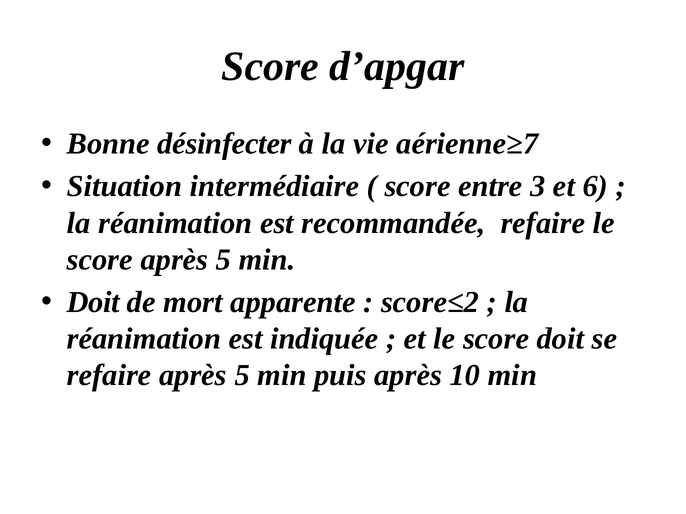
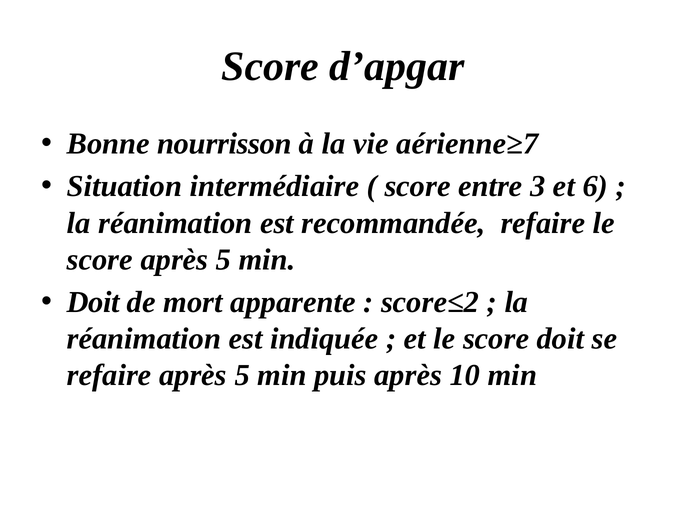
désinfecter: désinfecter -> nourrisson (225, 144)
